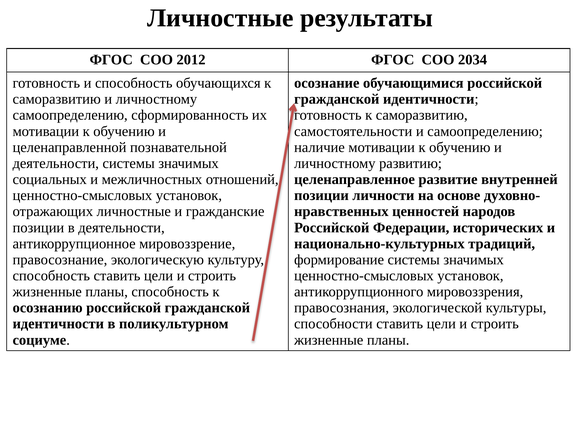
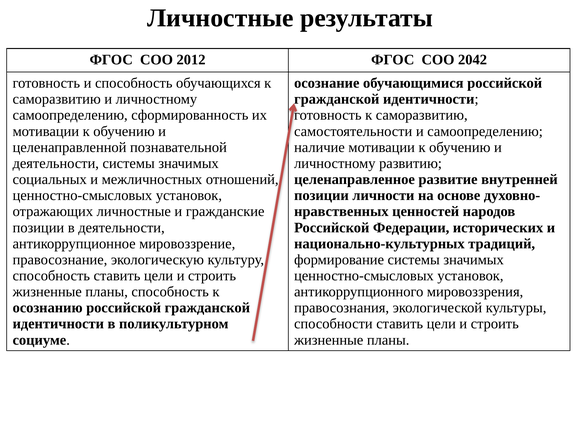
2034: 2034 -> 2042 (473, 59)
